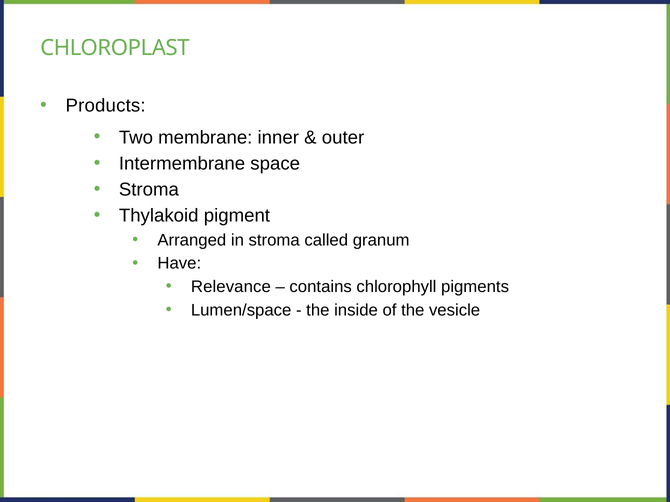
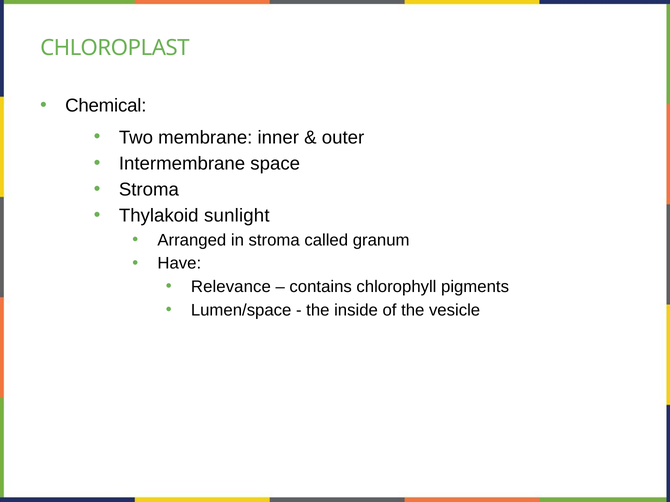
Products: Products -> Chemical (106, 106)
pigment: pigment -> sunlight (237, 216)
